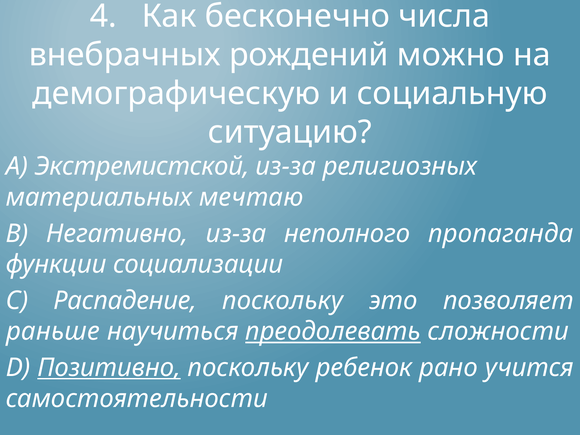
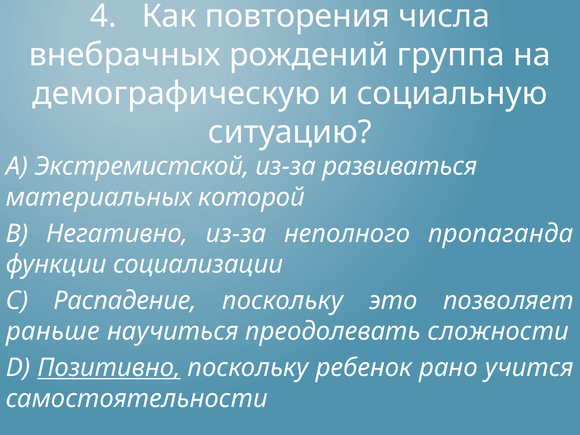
бесконечно: бесконечно -> повторения (298, 16)
можно: можно -> группа (451, 55)
религиозных: религиозных -> развиваться (400, 166)
мечтаю: мечтаю -> которой (251, 197)
преодолевать underline: present -> none (333, 331)
